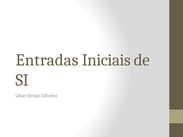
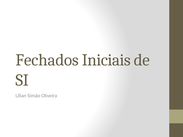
Entradas: Entradas -> Fechados (47, 60)
